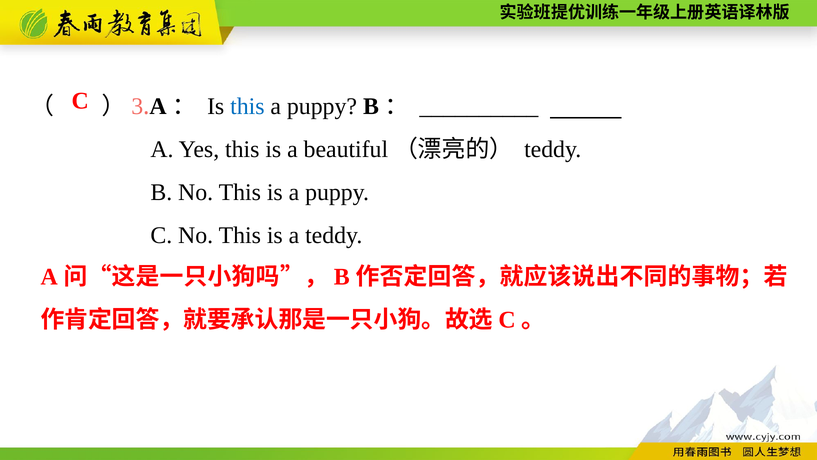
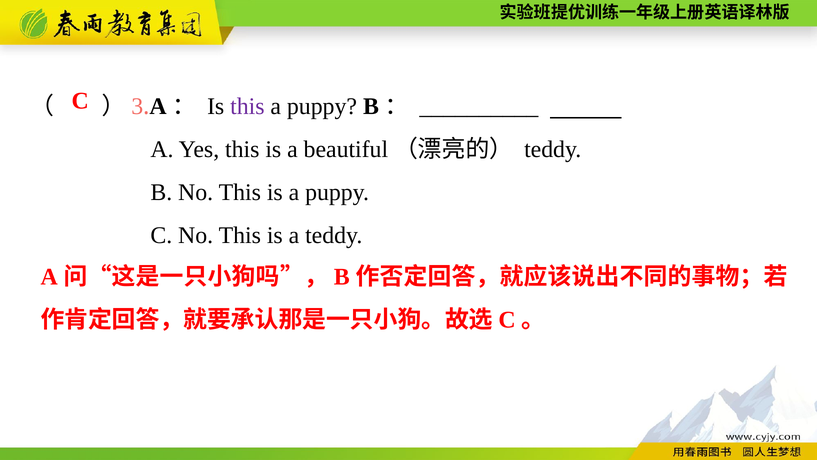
this colour: blue -> purple (247, 106)
